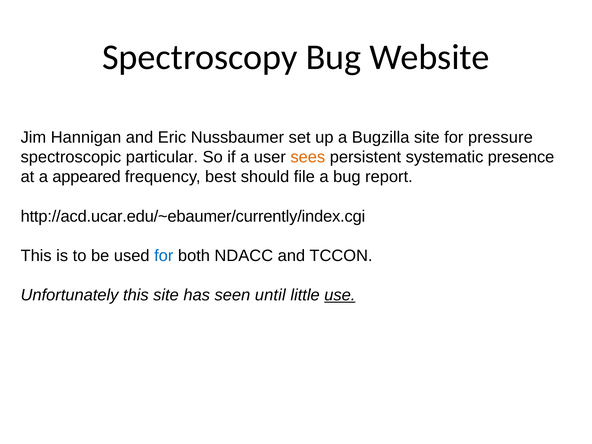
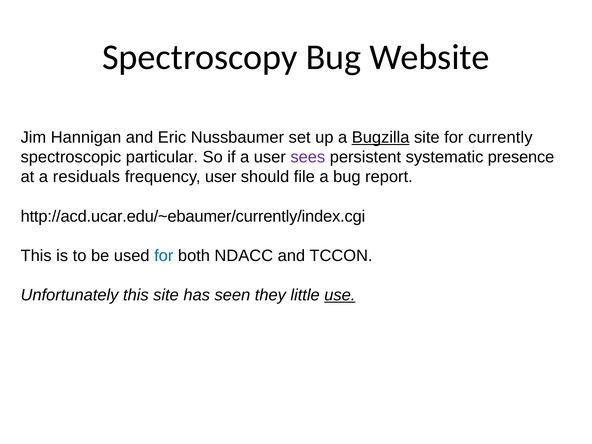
Bugzilla underline: none -> present (381, 137)
pressure: pressure -> currently (500, 137)
sees colour: orange -> purple (308, 157)
appeared: appeared -> residuals (86, 177)
frequency best: best -> user (221, 177)
until: until -> they (270, 295)
